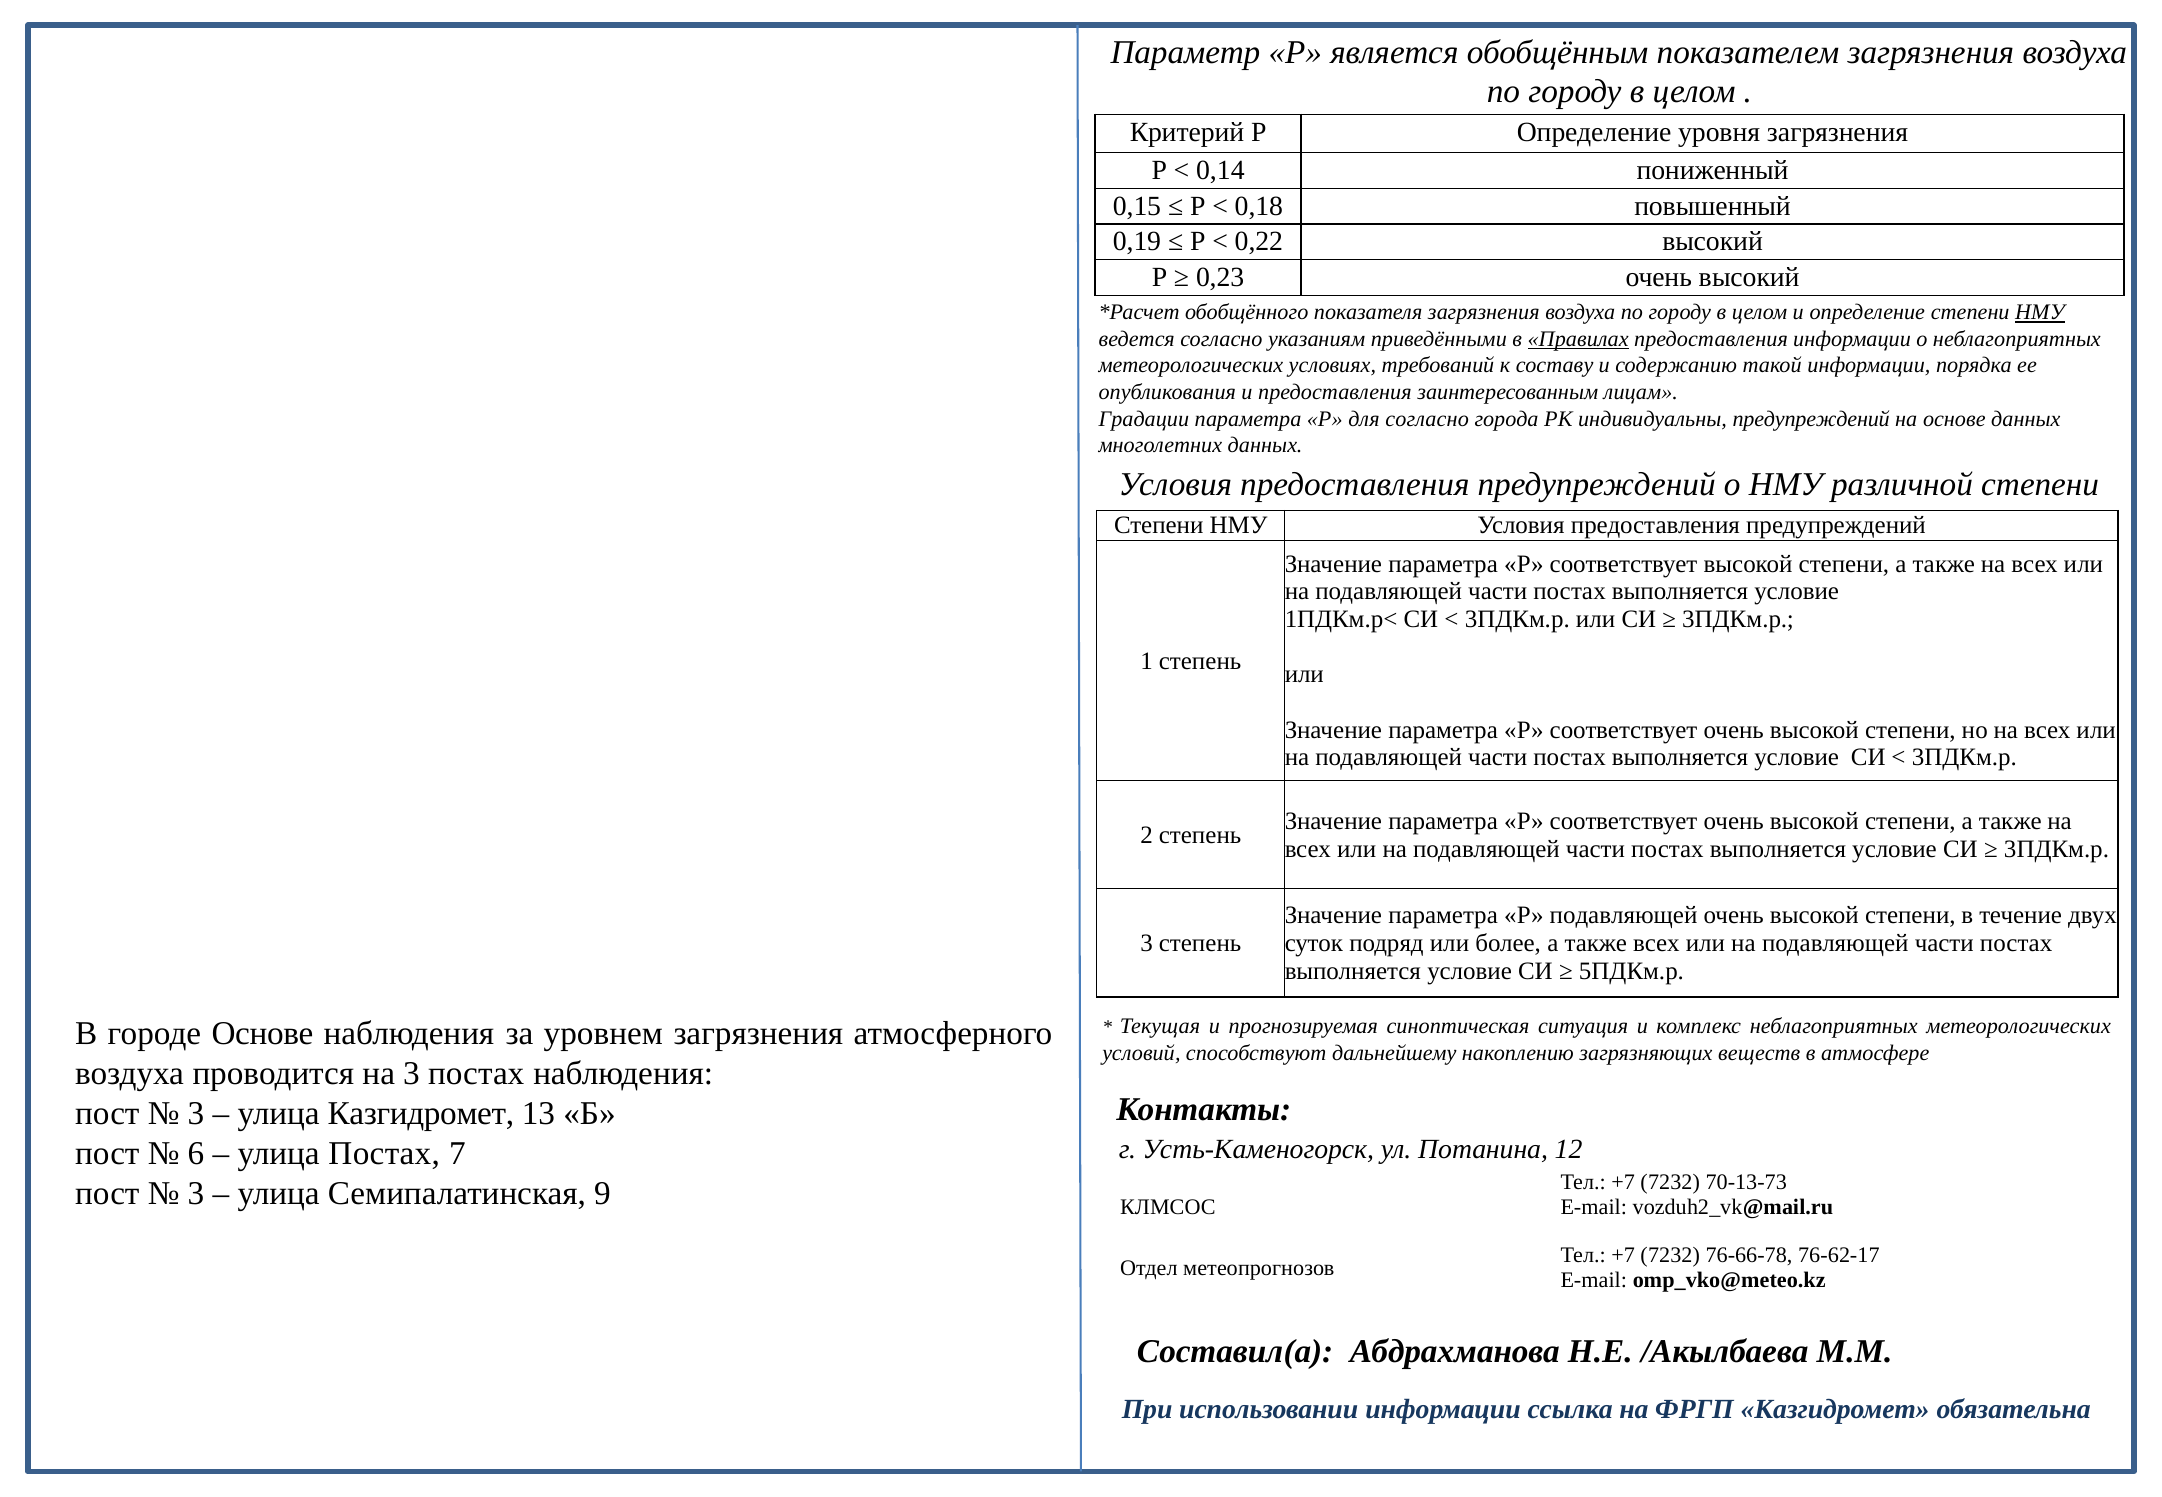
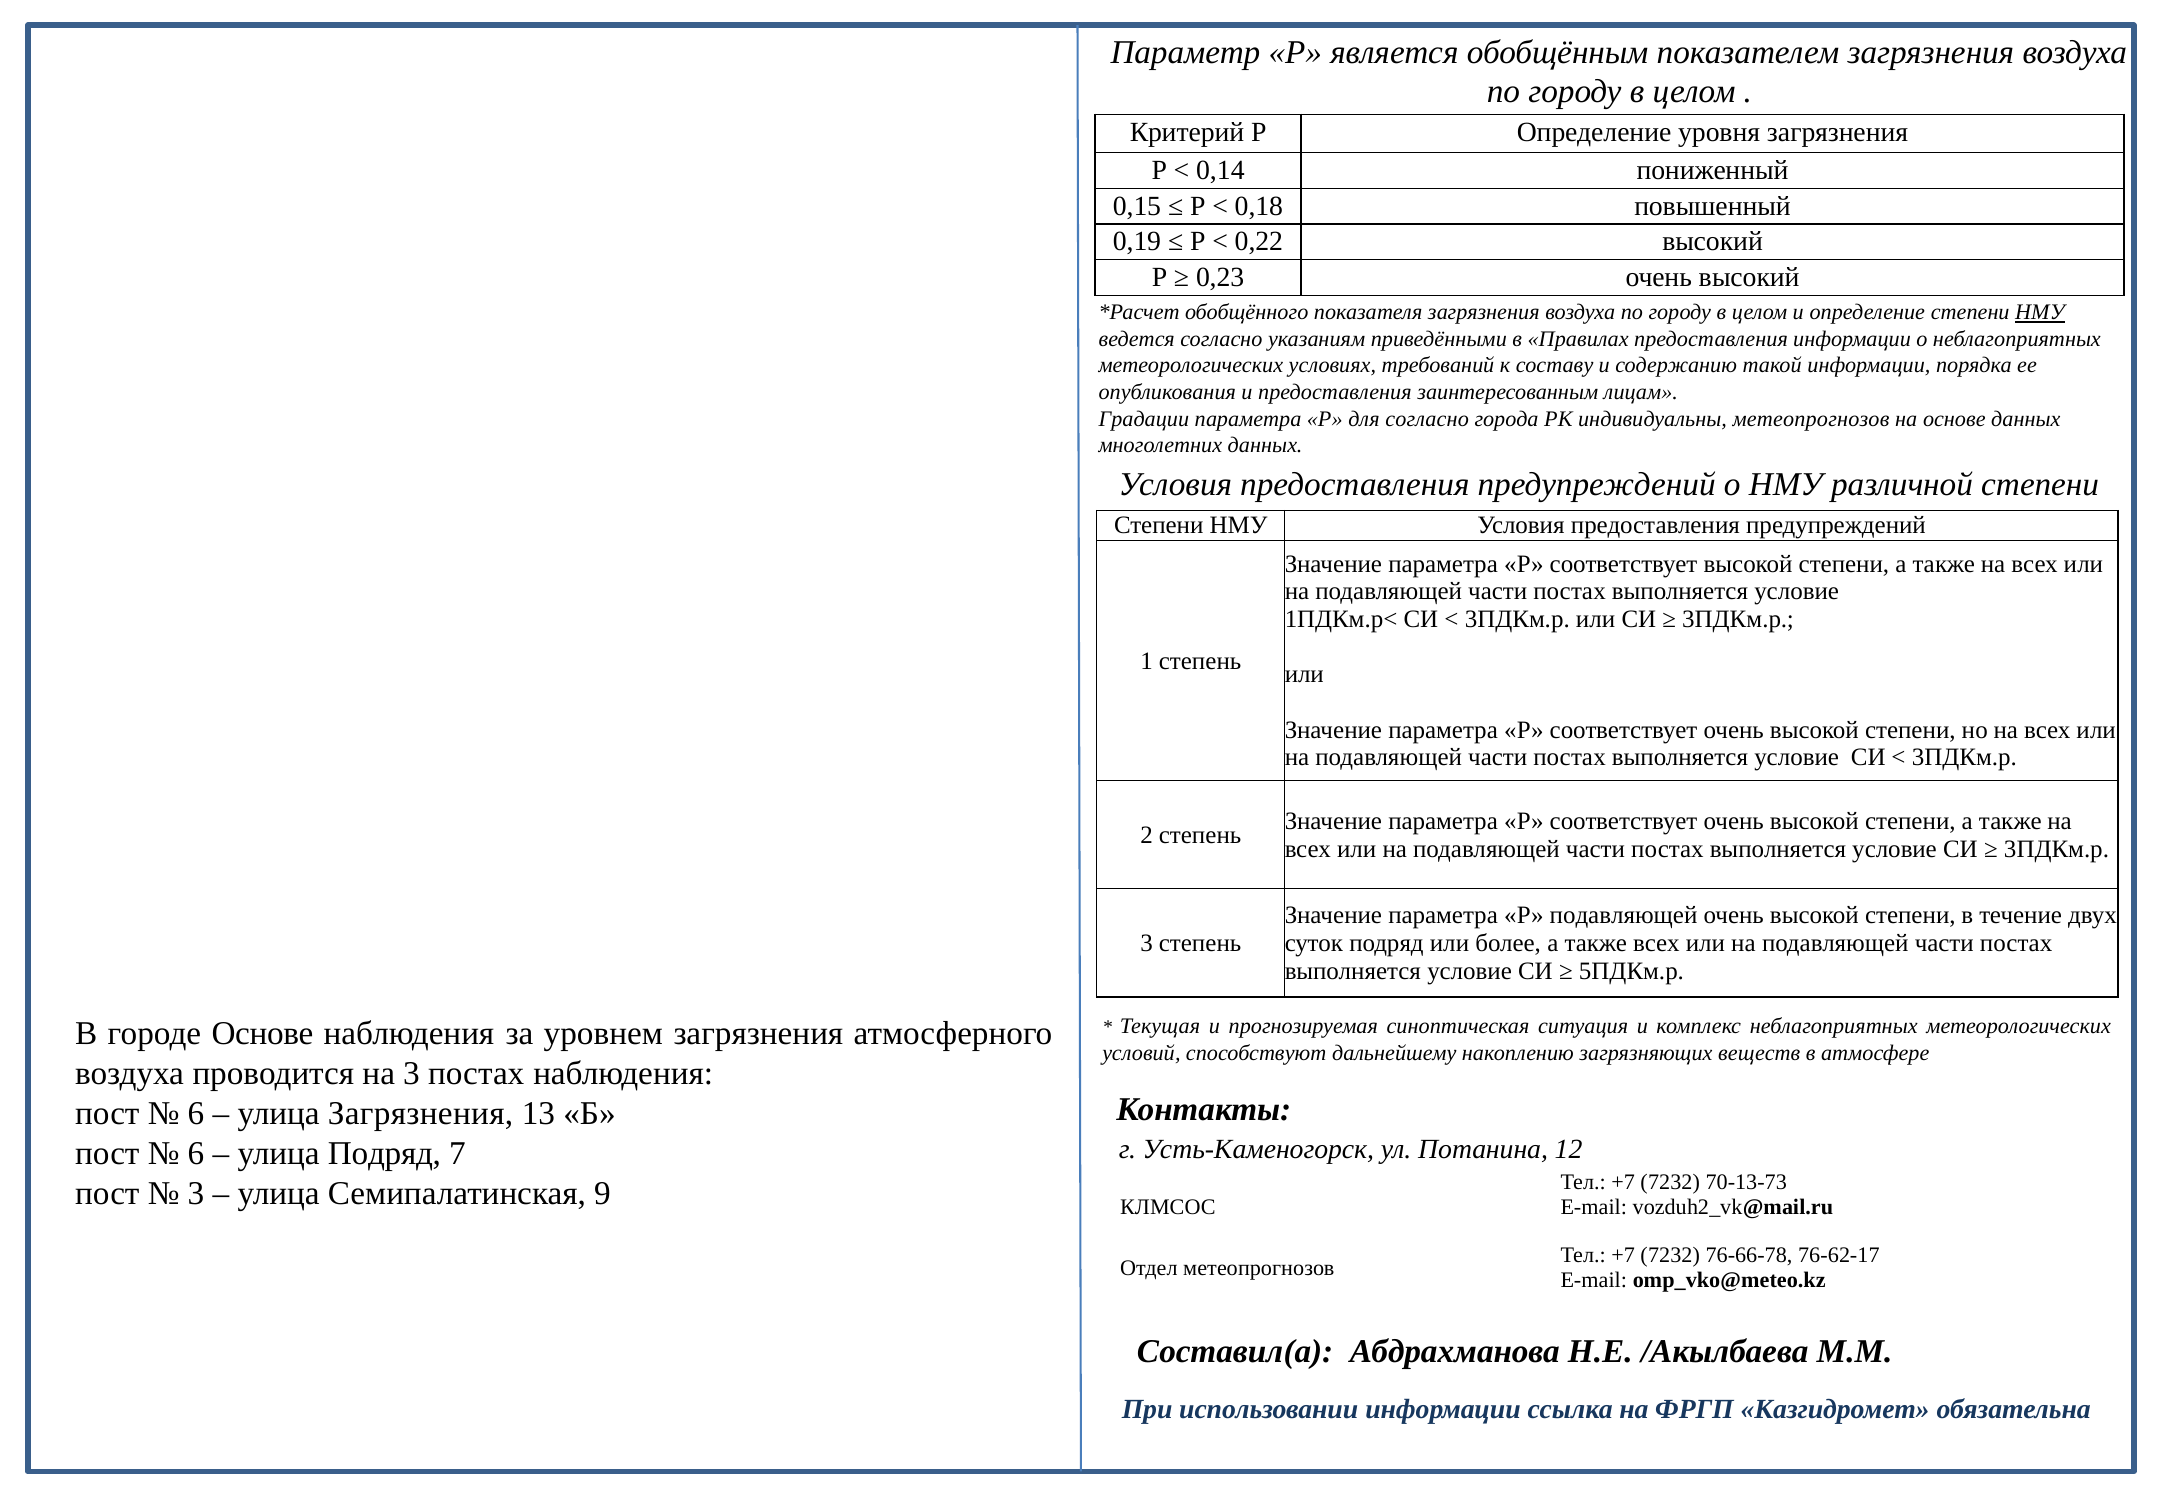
Правилах underline: present -> none (1578, 339)
индивидуальны предупреждений: предупреждений -> метеопрогнозов (1811, 419)
3: 3 -> 6 (196, 1113)
улица Казгидромет: Казгидромет -> Загрязнения (421, 1113)
улица Постах: Постах -> Подряд (384, 1153)
